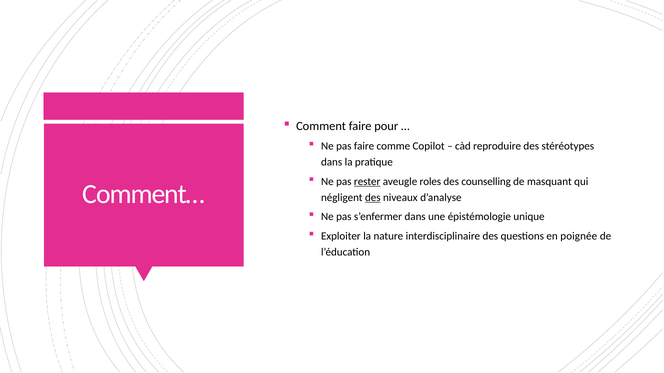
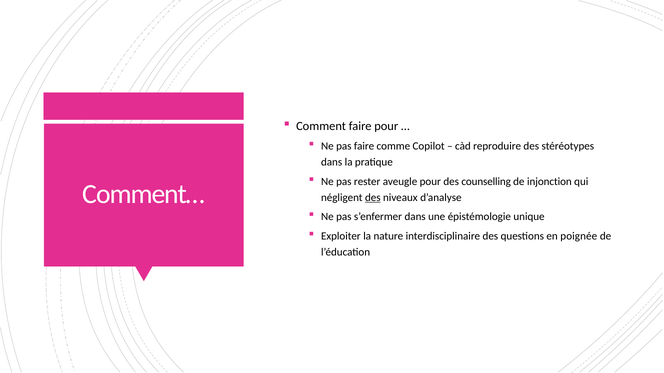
rester underline: present -> none (367, 182)
aveugle roles: roles -> pour (430, 182)
masquant: masquant -> injonction (549, 182)
